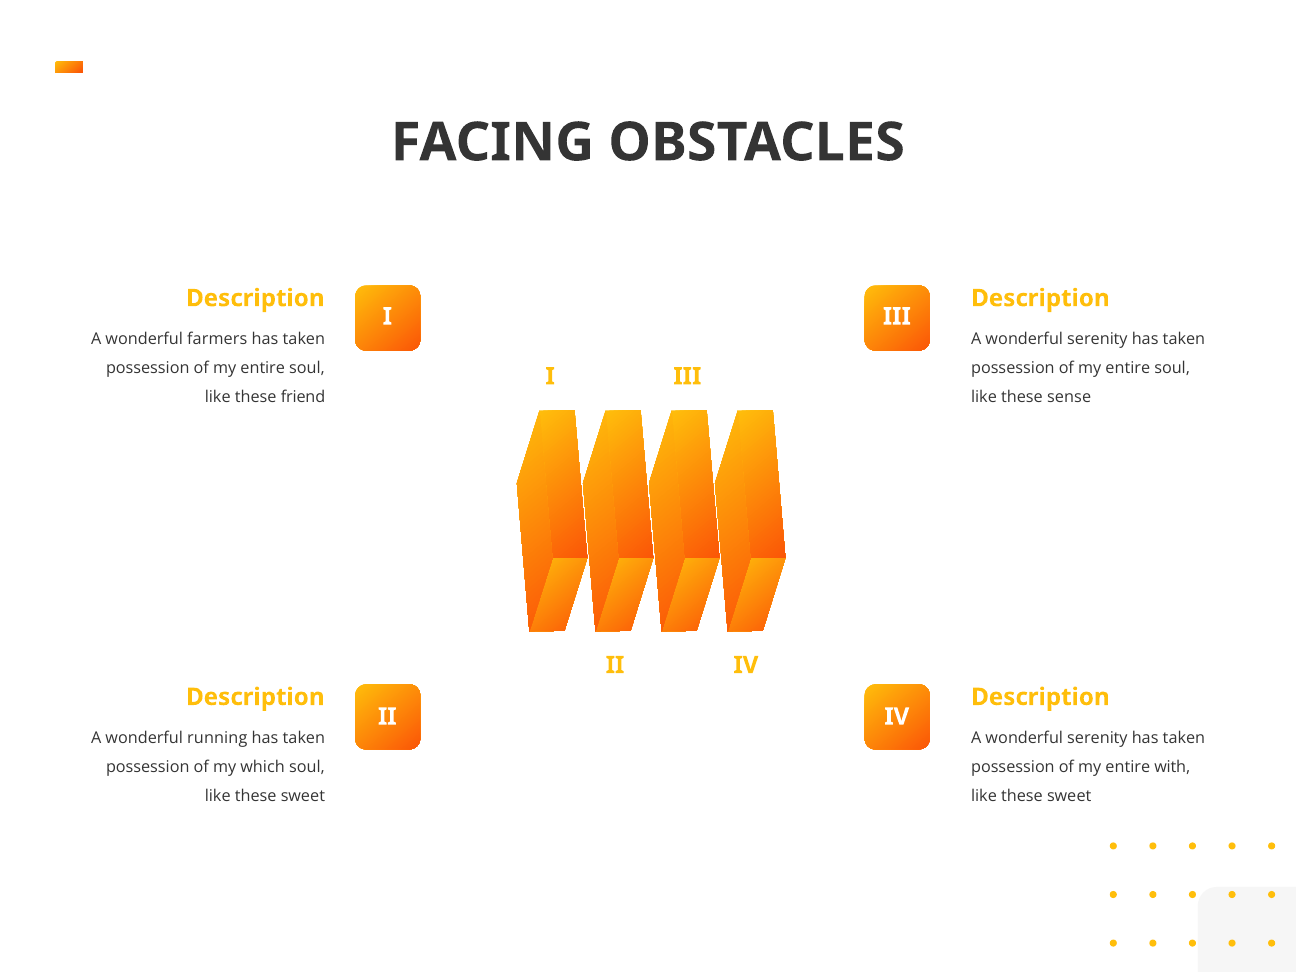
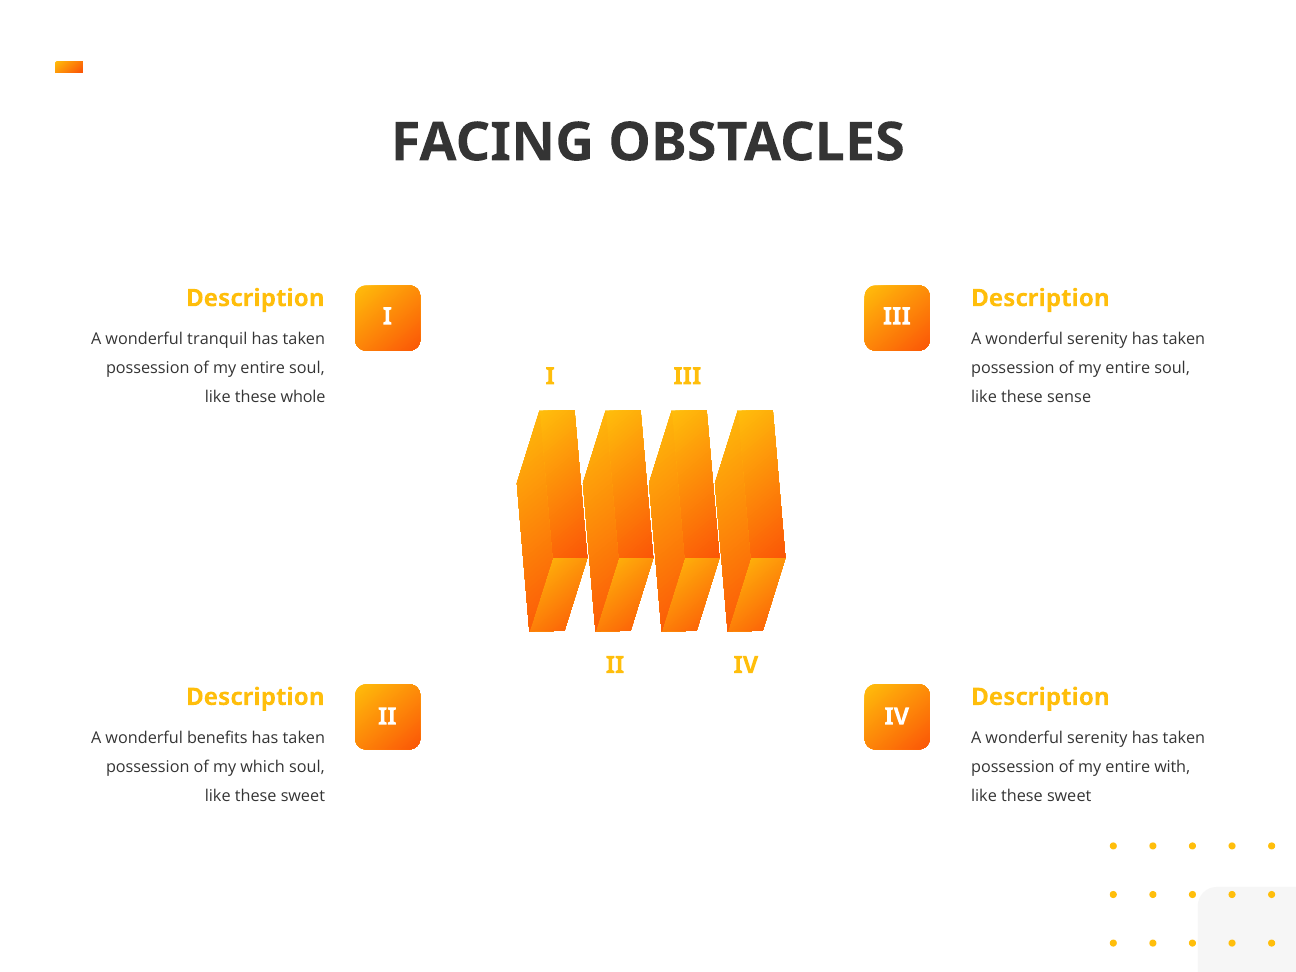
farmers: farmers -> tranquil (217, 339)
friend: friend -> whole (303, 397)
running: running -> benefits (217, 738)
